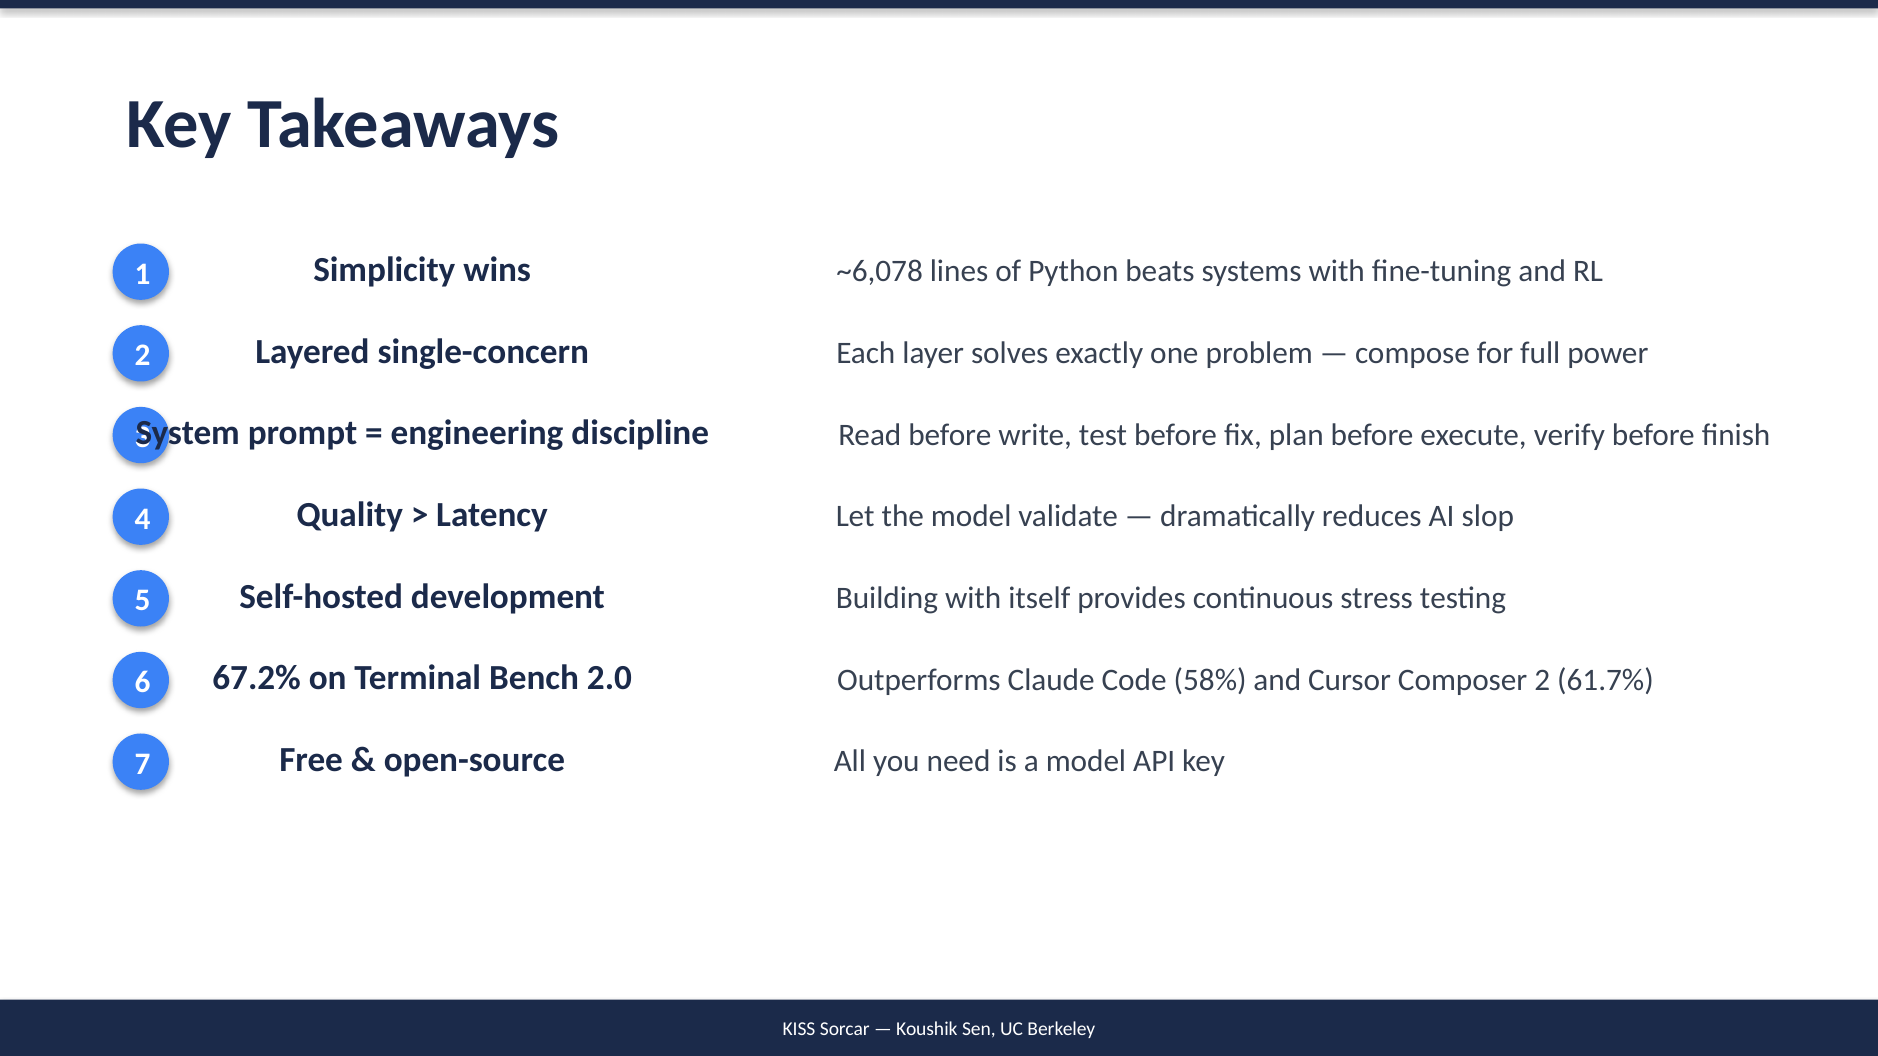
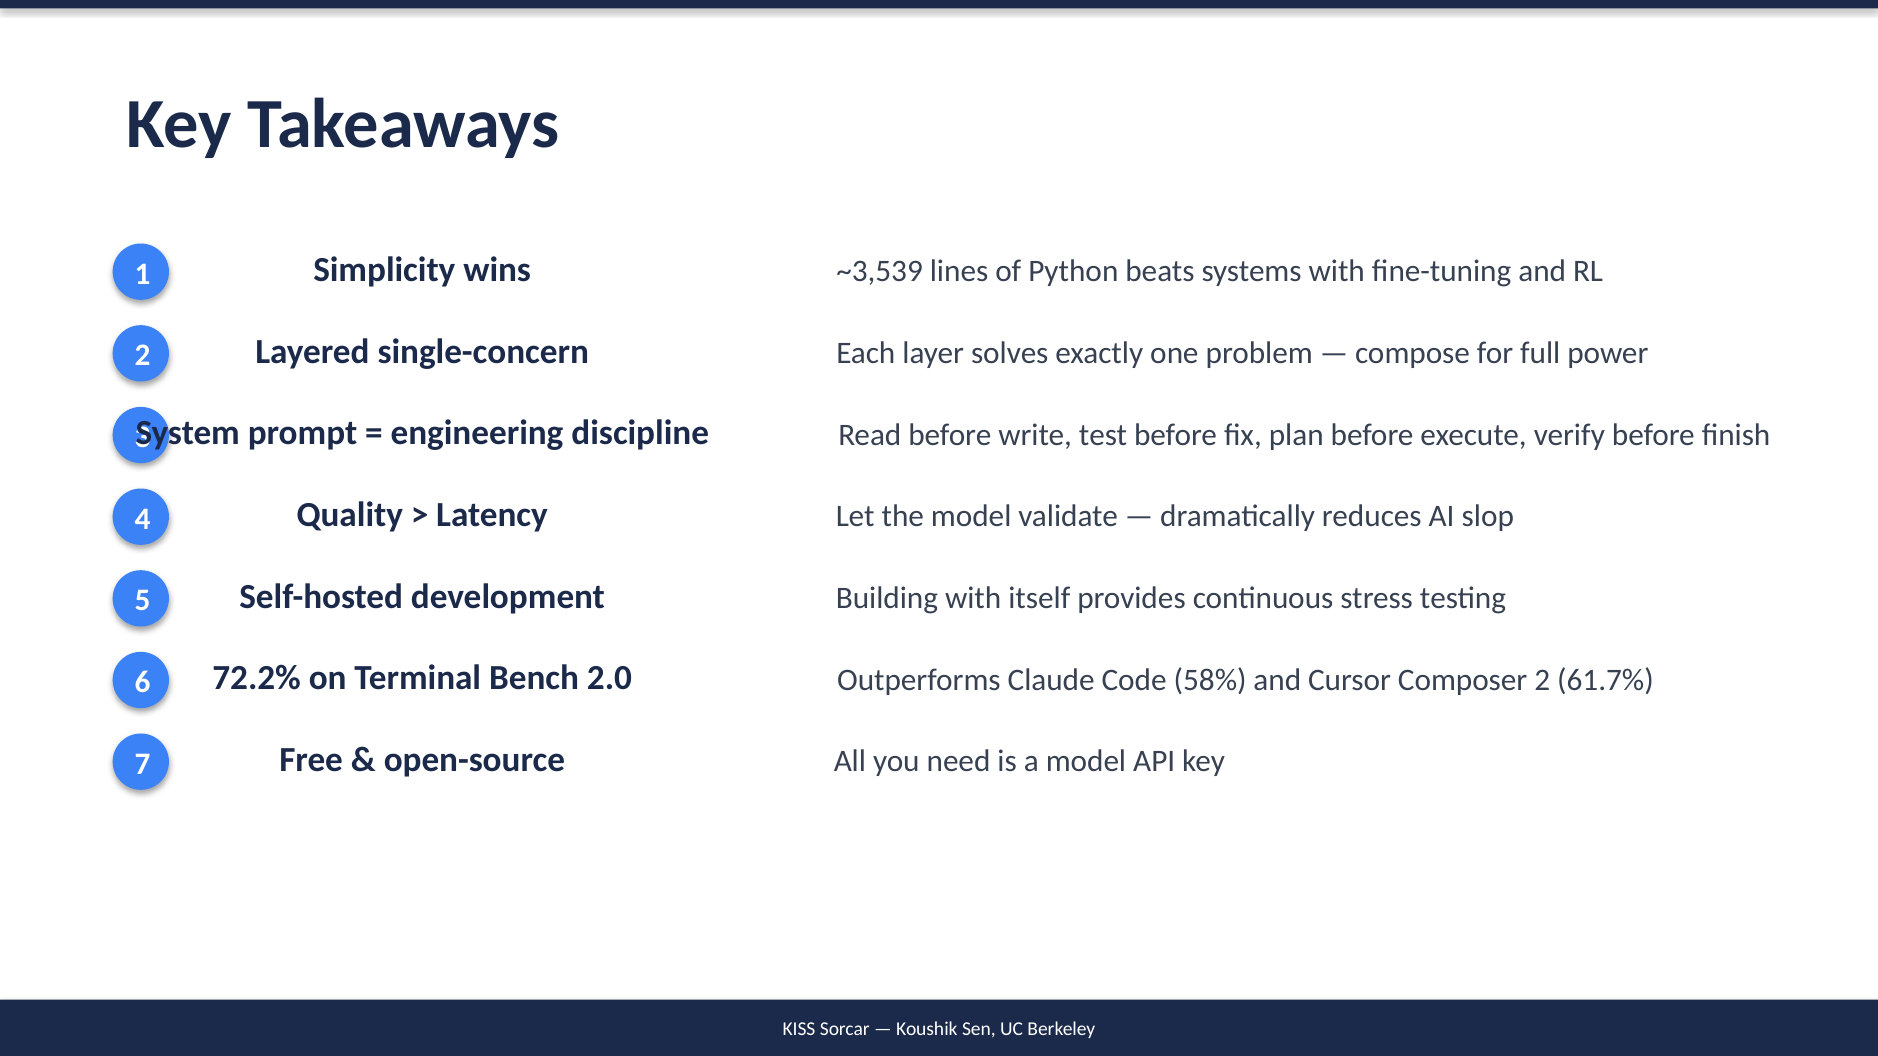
~6,078: ~6,078 -> ~3,539 (880, 272)
67.2%: 67.2% -> 72.2% (257, 678)
